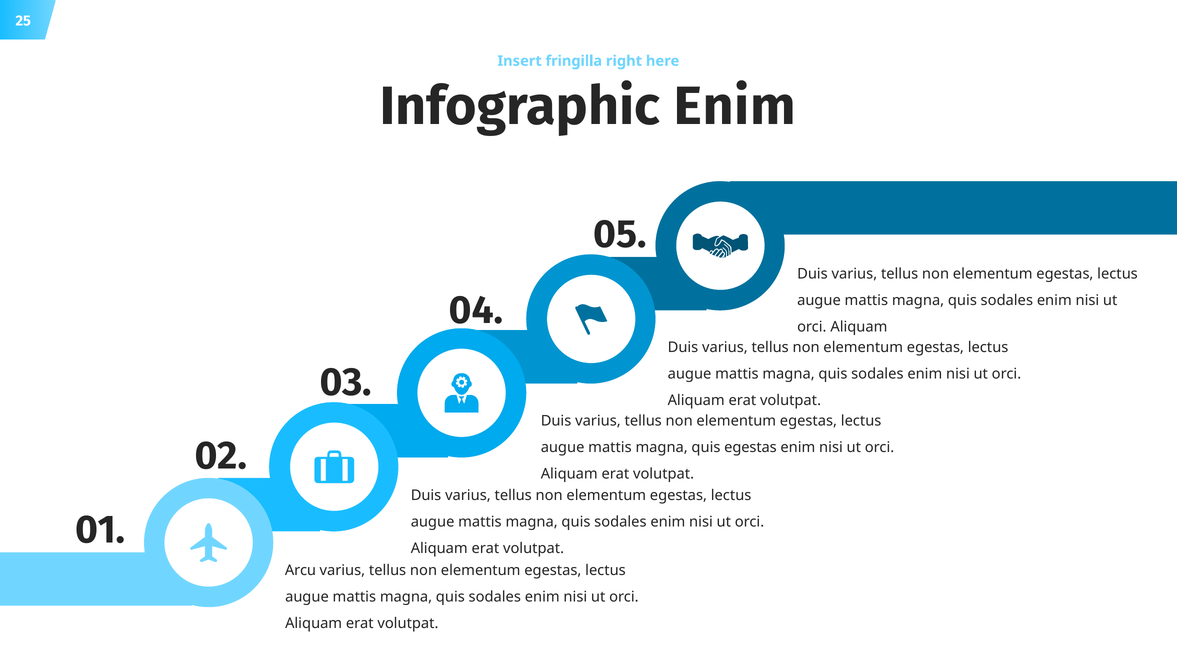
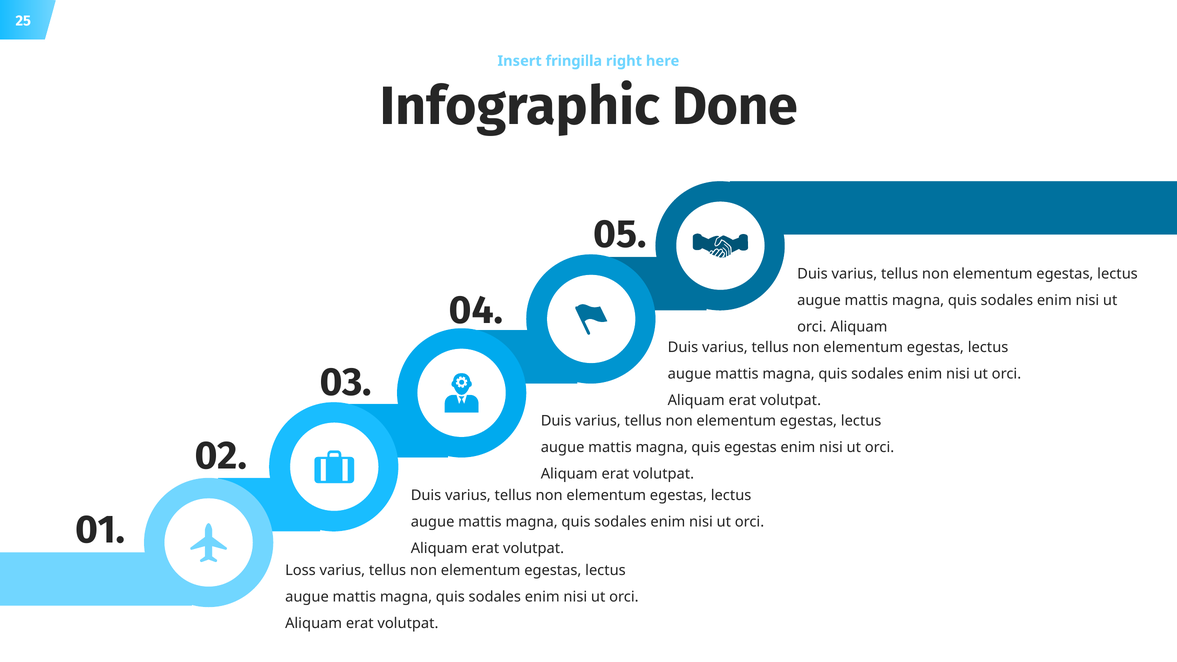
Infographic Enim: Enim -> Done (735, 106)
Arcu: Arcu -> Loss (300, 571)
